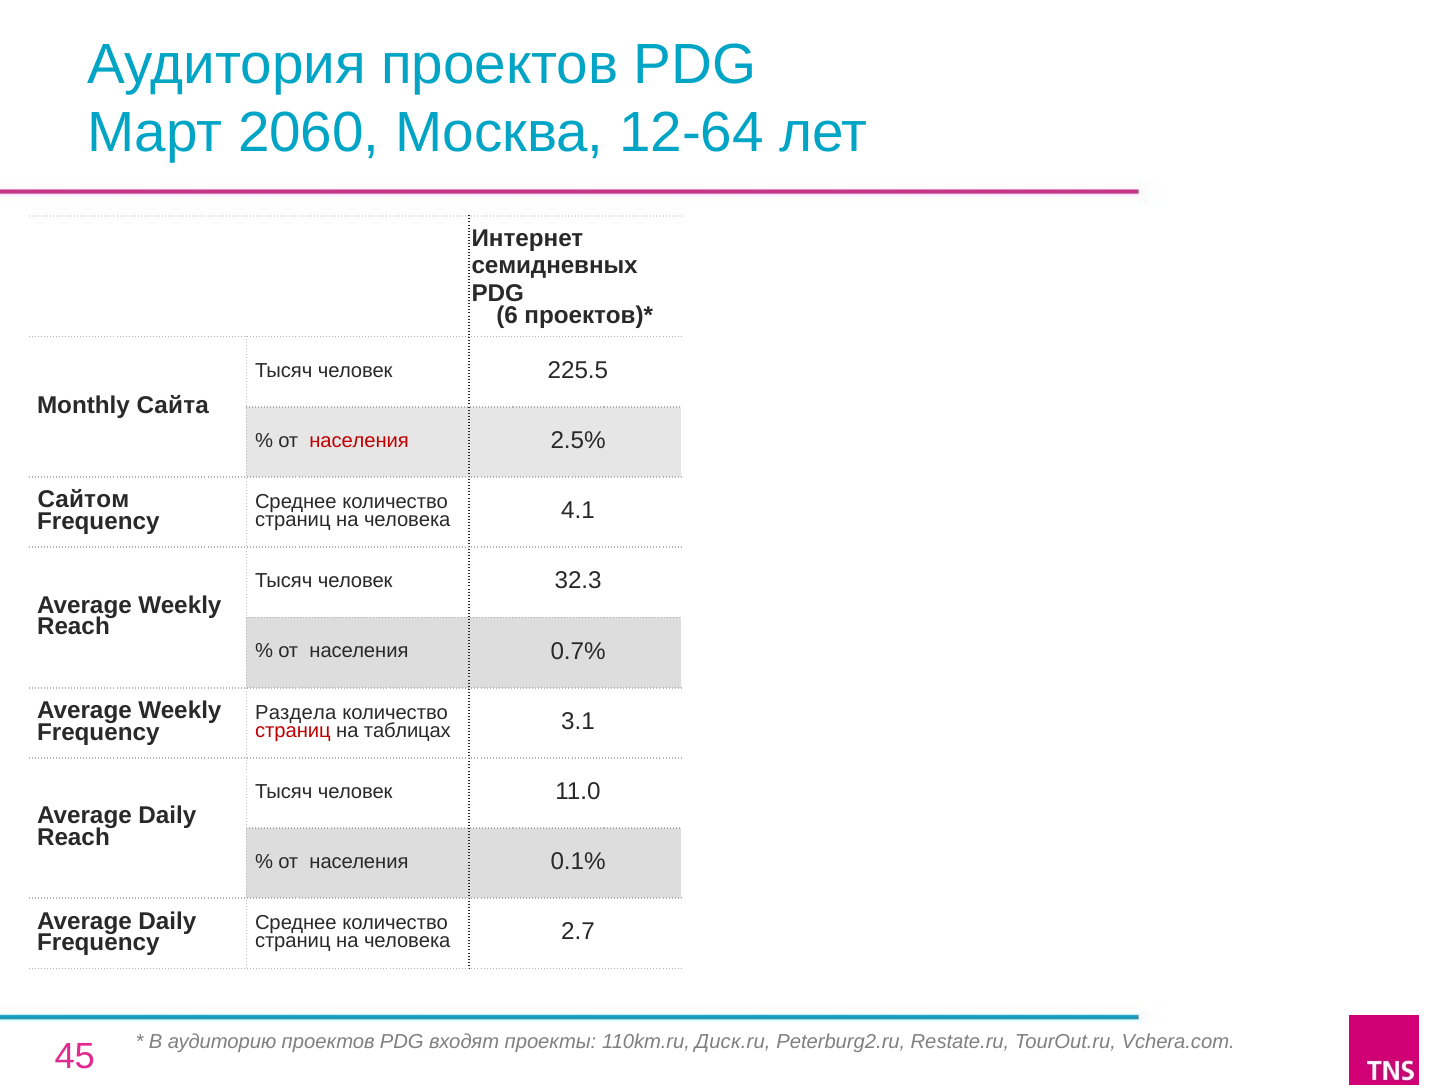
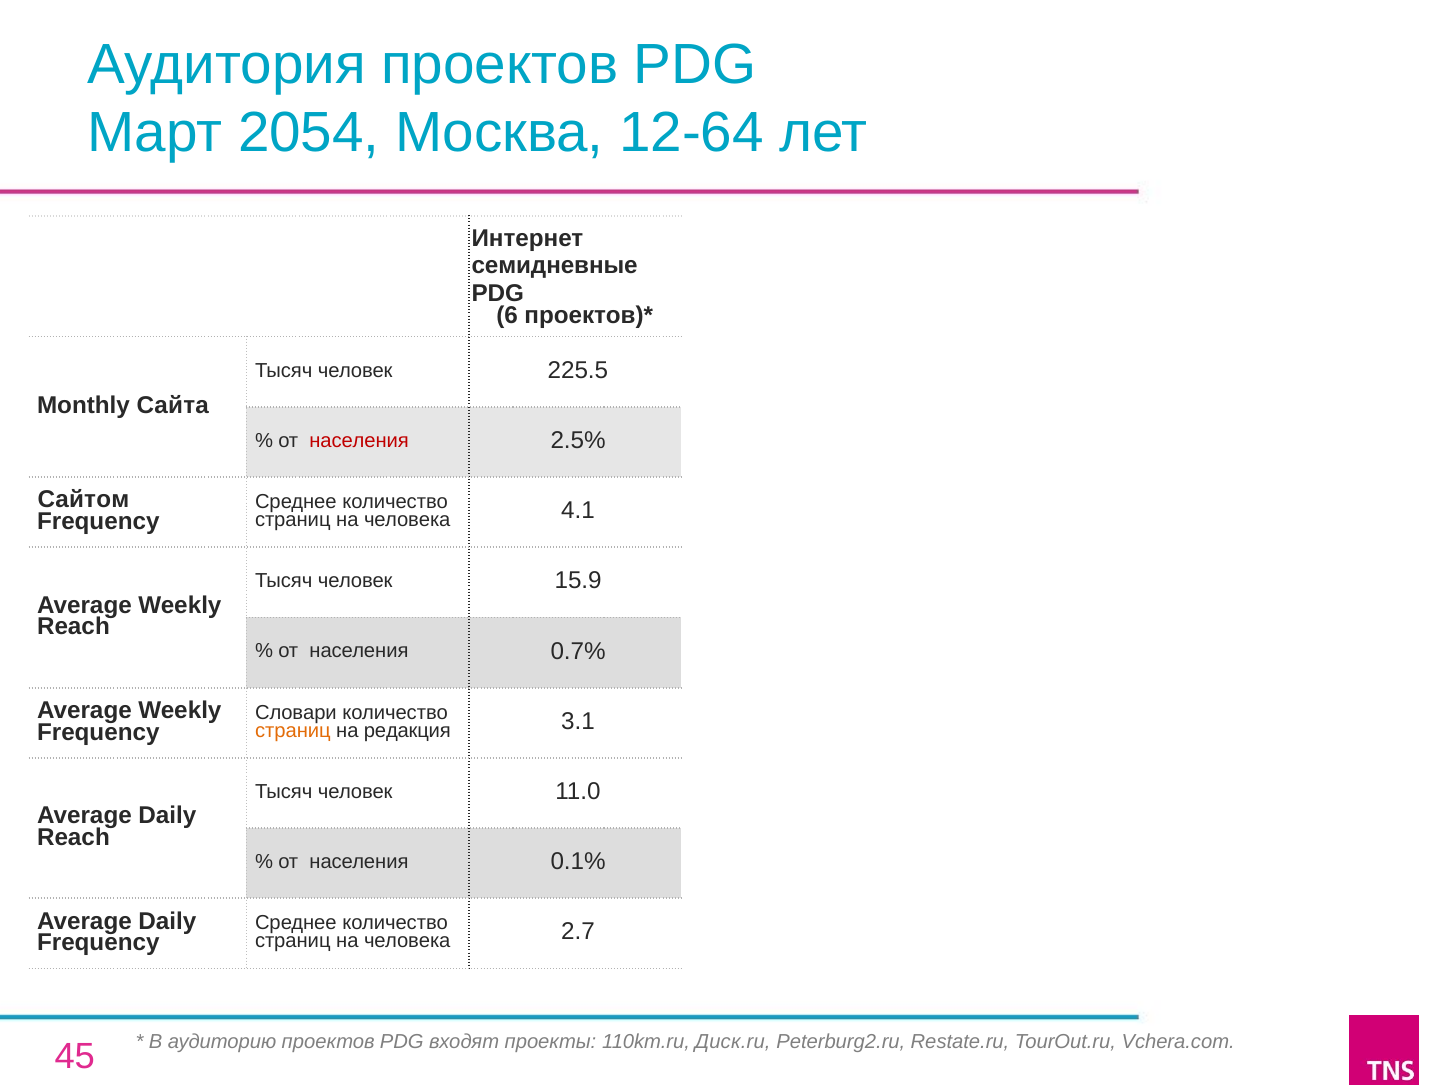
2060: 2060 -> 2054 (309, 133)
семидневных: семидневных -> семидневные (555, 266)
32.3: 32.3 -> 15.9 (578, 581)
Раздела: Раздела -> Словари (296, 712)
страниц colour: red -> orange (293, 730)
таблицах: таблицах -> редакция (407, 730)
